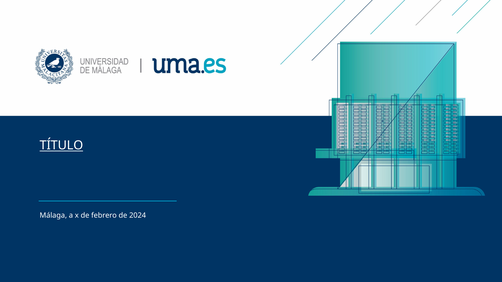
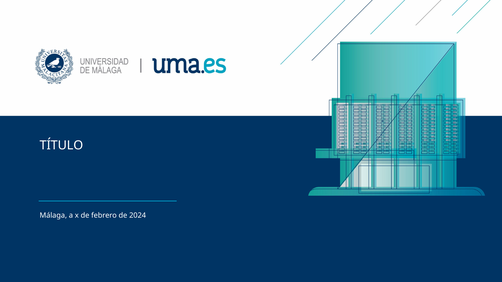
TÍTULO underline: present -> none (61, 146)
